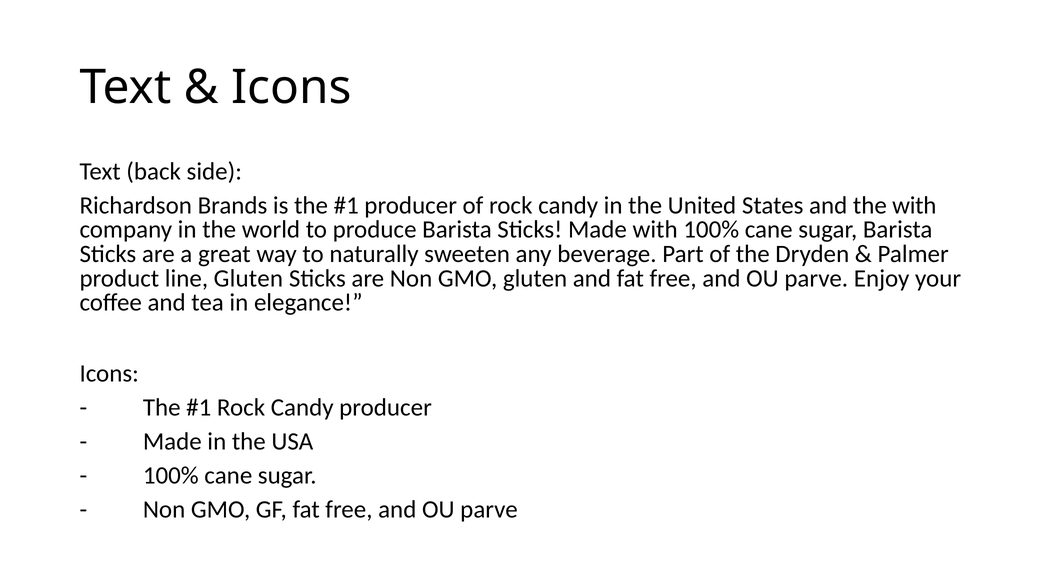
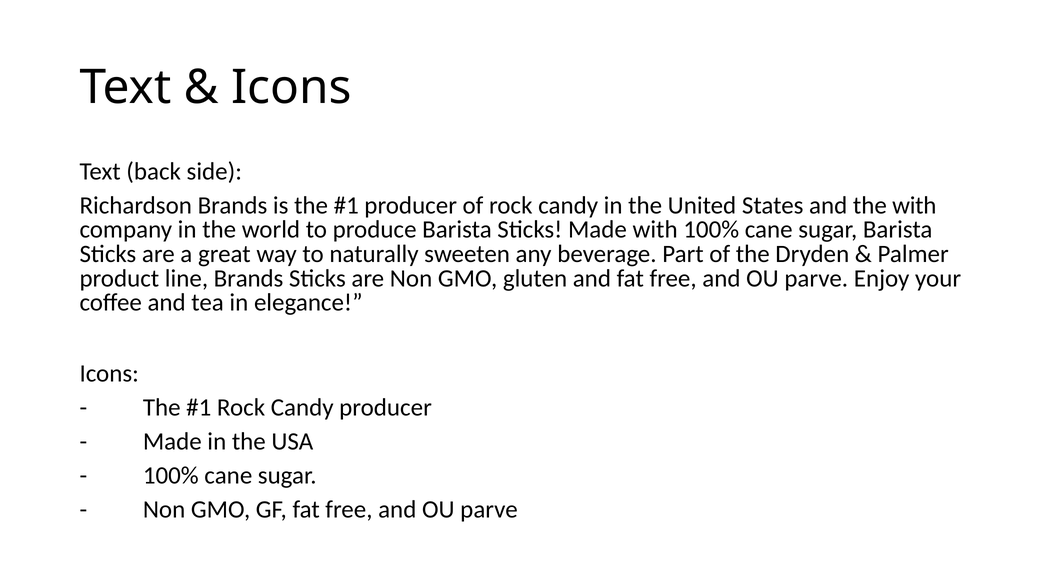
line Gluten: Gluten -> Brands (249, 278)
